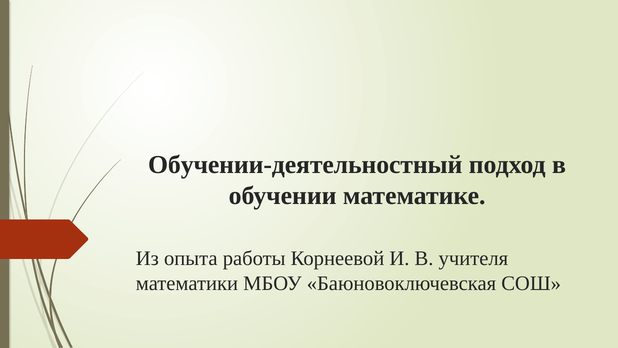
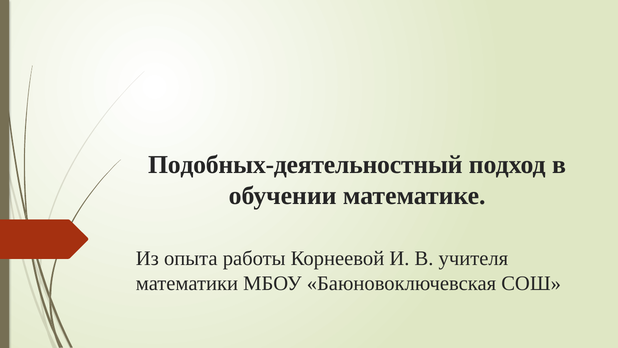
Обучении-деятельностный: Обучении-деятельностный -> Подобных-деятельностный (305, 164)
